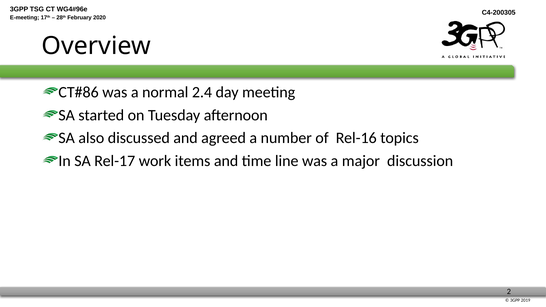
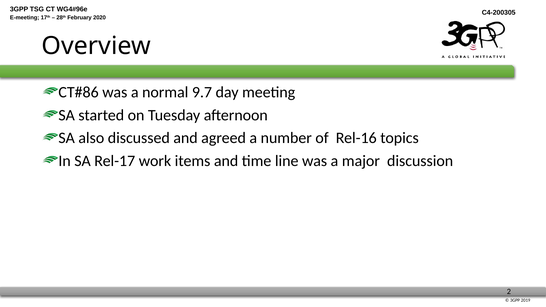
2.4: 2.4 -> 9.7 (202, 92)
